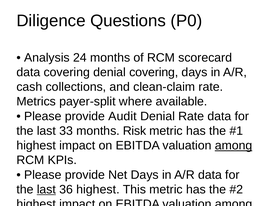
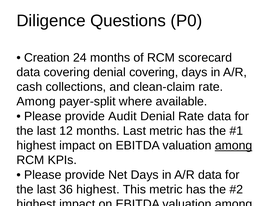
Analysis: Analysis -> Creation (47, 58)
Metrics: Metrics -> Among (36, 102)
33: 33 -> 12 (66, 131)
months Risk: Risk -> Last (134, 131)
last underline: present -> none (46, 190)
